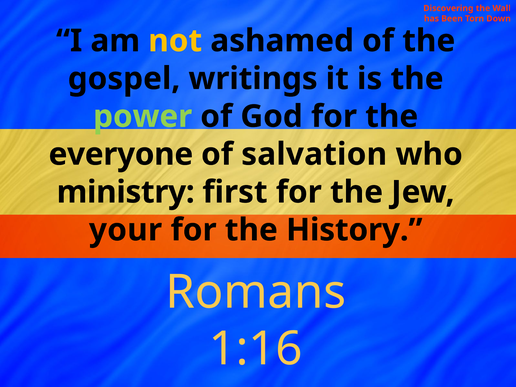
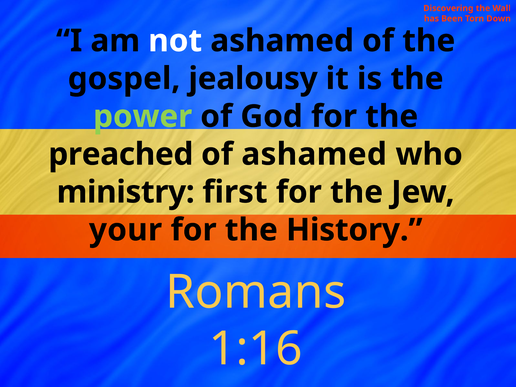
not colour: yellow -> white (175, 41)
writings: writings -> jealousy (253, 79)
everyone: everyone -> preached (121, 154)
of salvation: salvation -> ashamed (314, 154)
